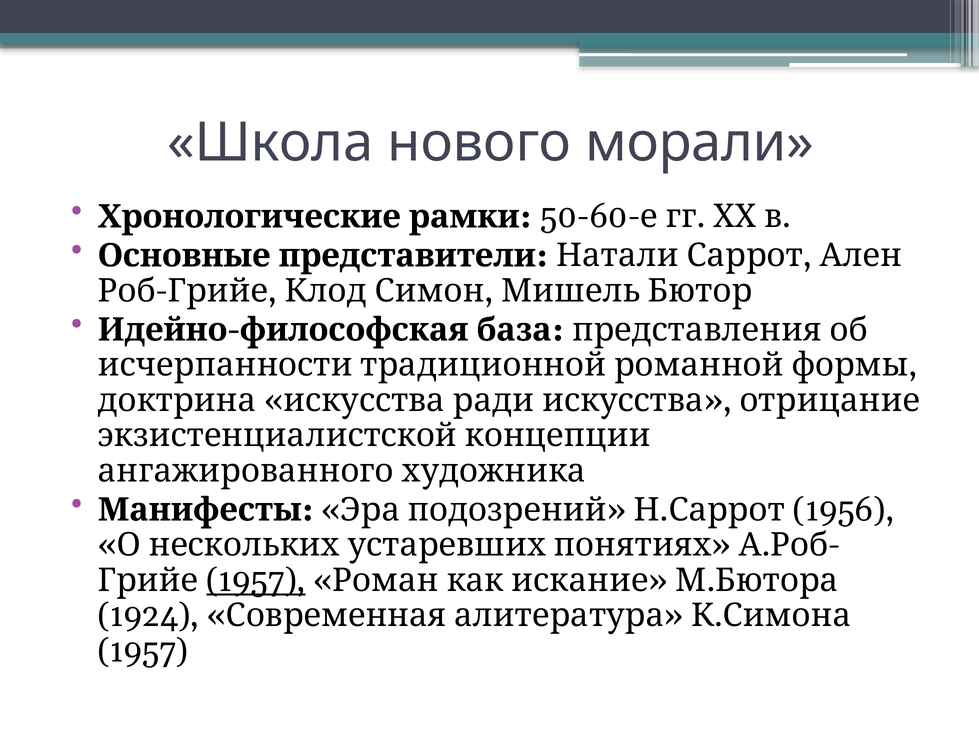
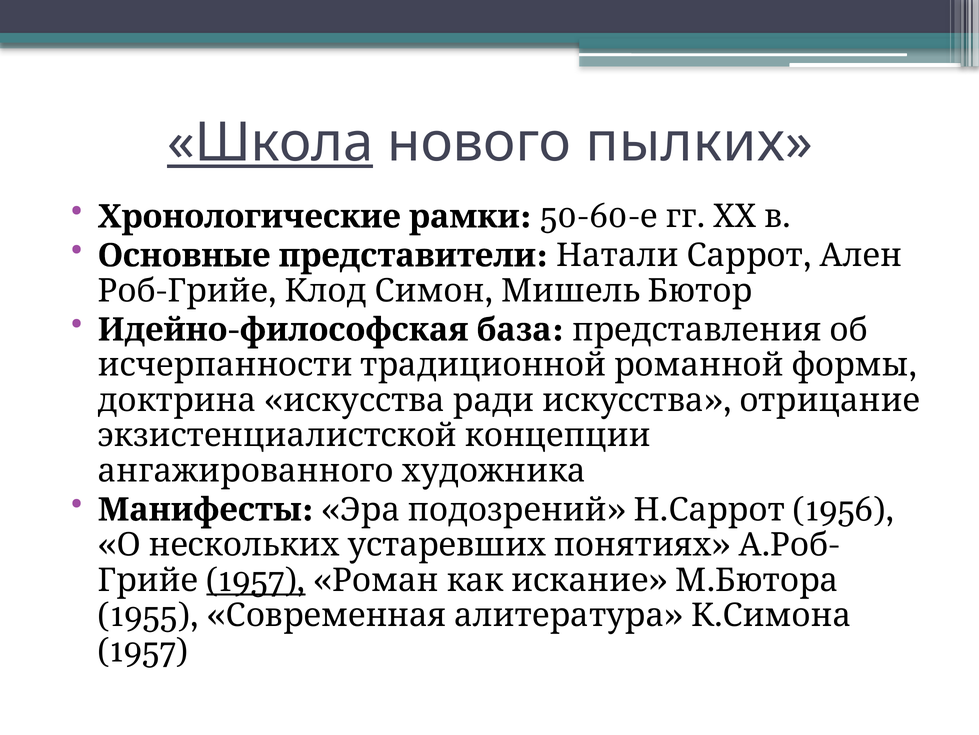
Школа underline: none -> present (270, 143)
морали: морали -> пылких (699, 143)
1924: 1924 -> 1955 (148, 615)
